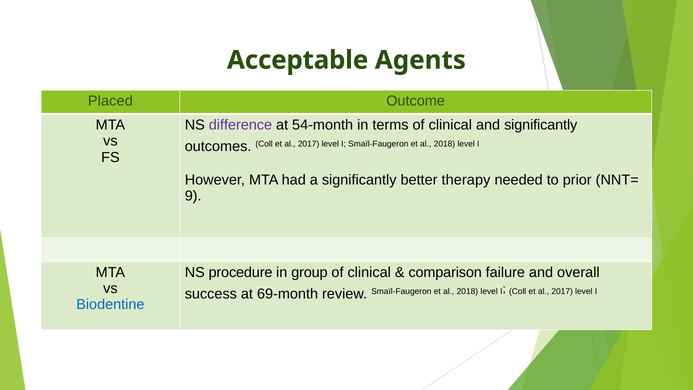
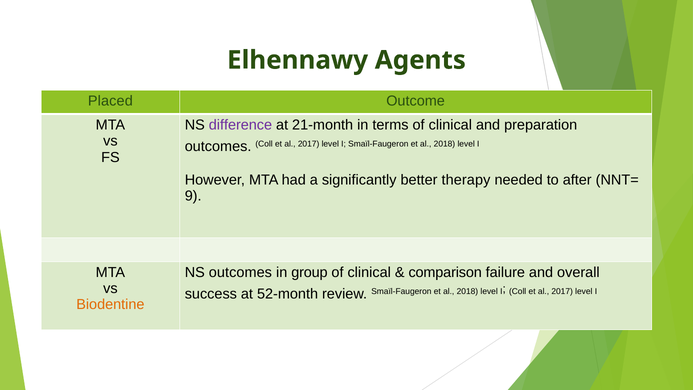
Acceptable: Acceptable -> Elhennawy (298, 60)
54-month: 54-month -> 21-month (323, 125)
and significantly: significantly -> preparation (541, 125)
prior: prior -> after (577, 180)
NS procedure: procedure -> outcomes (240, 272)
69-month: 69-month -> 52-month (288, 294)
Biodentine colour: blue -> orange (110, 305)
